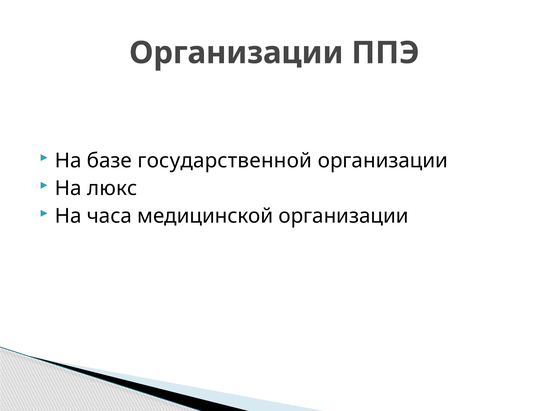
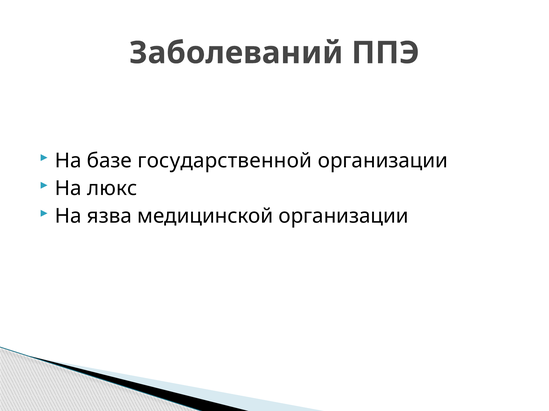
Организации: Организации -> Заболеваний (236, 53)
часа: часа -> язва (109, 217)
